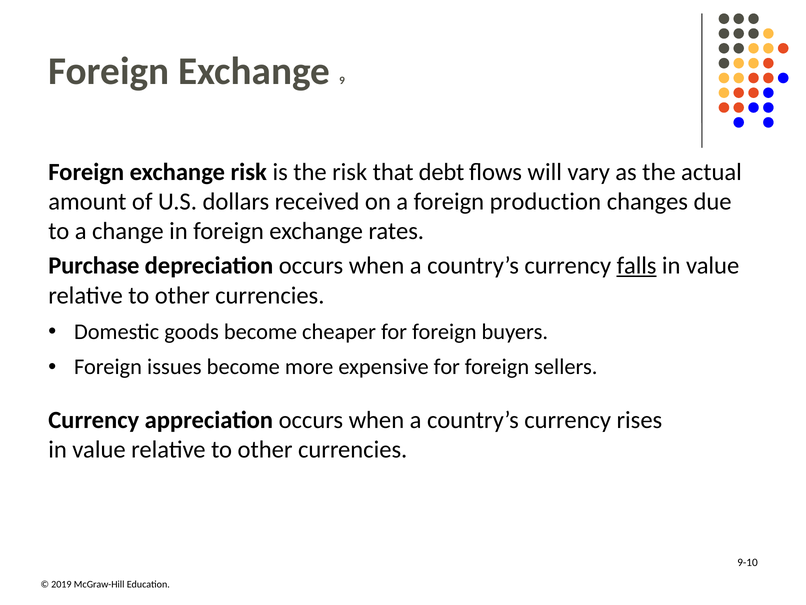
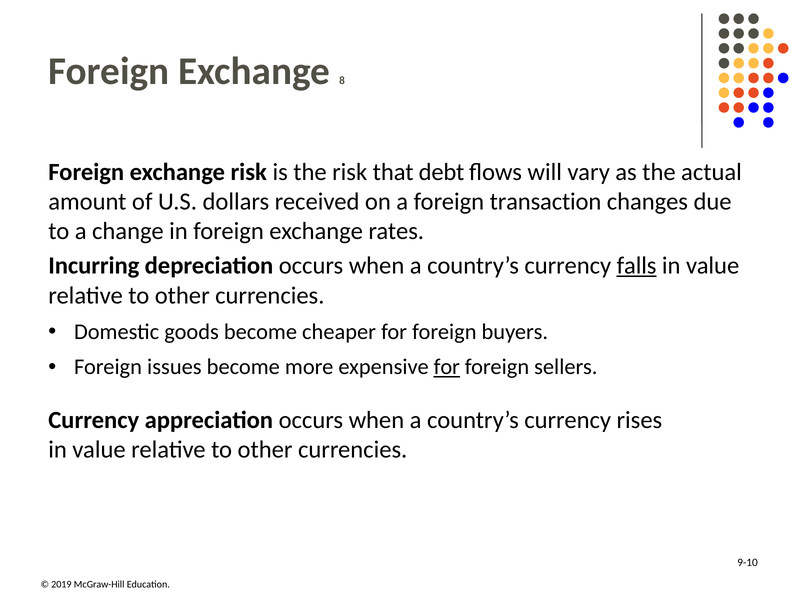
9: 9 -> 8 (342, 80)
production: production -> transaction (546, 202)
Purchase: Purchase -> Incurring (94, 266)
for underline: none -> present (447, 367)
